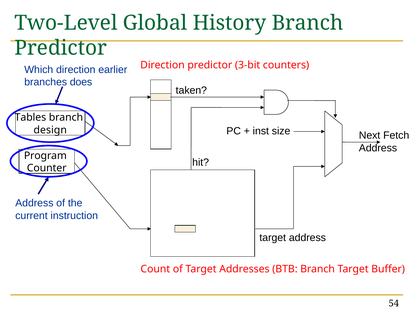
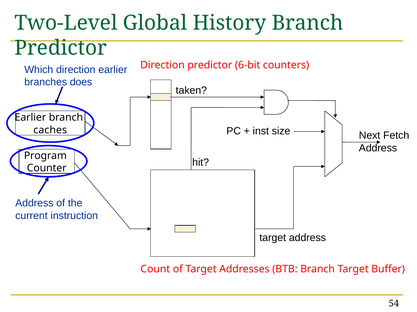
3-bit: 3-bit -> 6-bit (248, 65)
Tables: Tables -> Earlier (30, 118)
design: design -> caches (50, 130)
